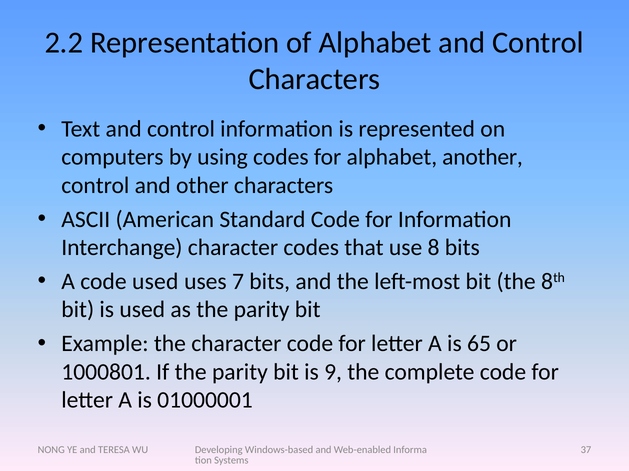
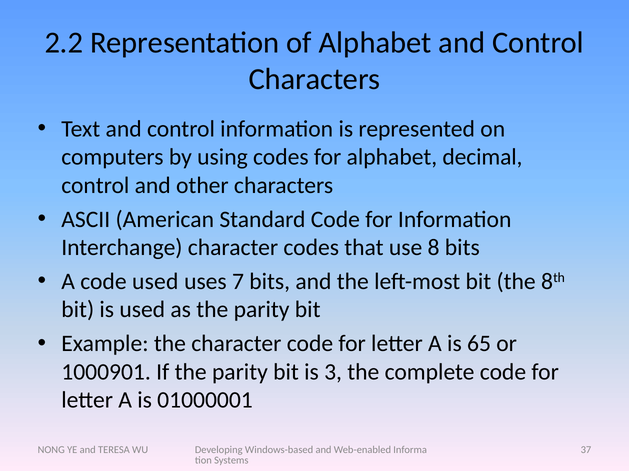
another: another -> decimal (482, 157)
1000801: 1000801 -> 1000901 (106, 372)
9: 9 -> 3 (333, 372)
